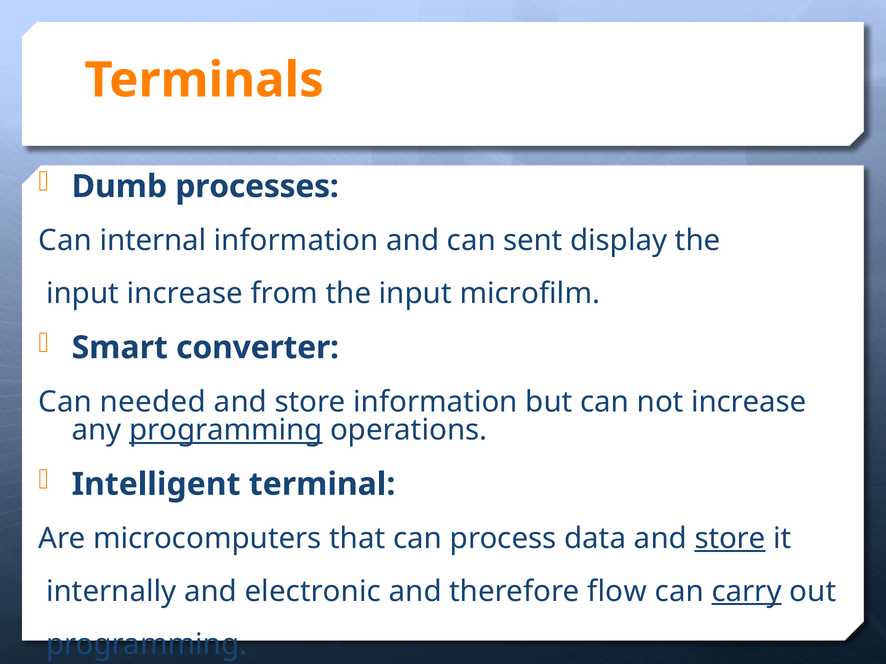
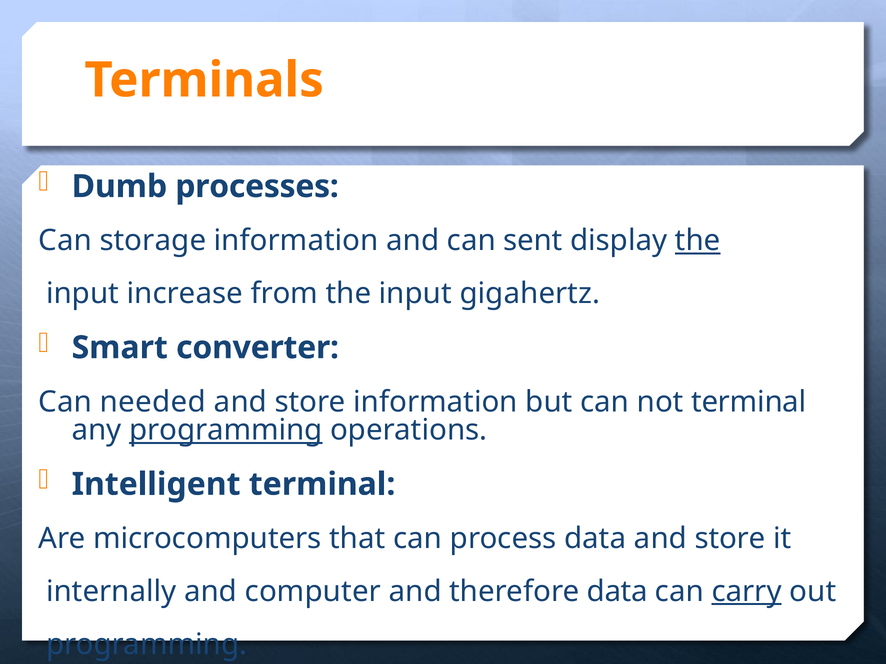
internal: internal -> storage (153, 241)
the underline: none -> present (698, 241)
microfilm: microfilm -> gigahertz (530, 294)
not increase: increase -> terminal (749, 402)
store underline: present -> none (730, 539)
electronic: electronic -> computer (313, 592)
therefore flow: flow -> data (617, 592)
